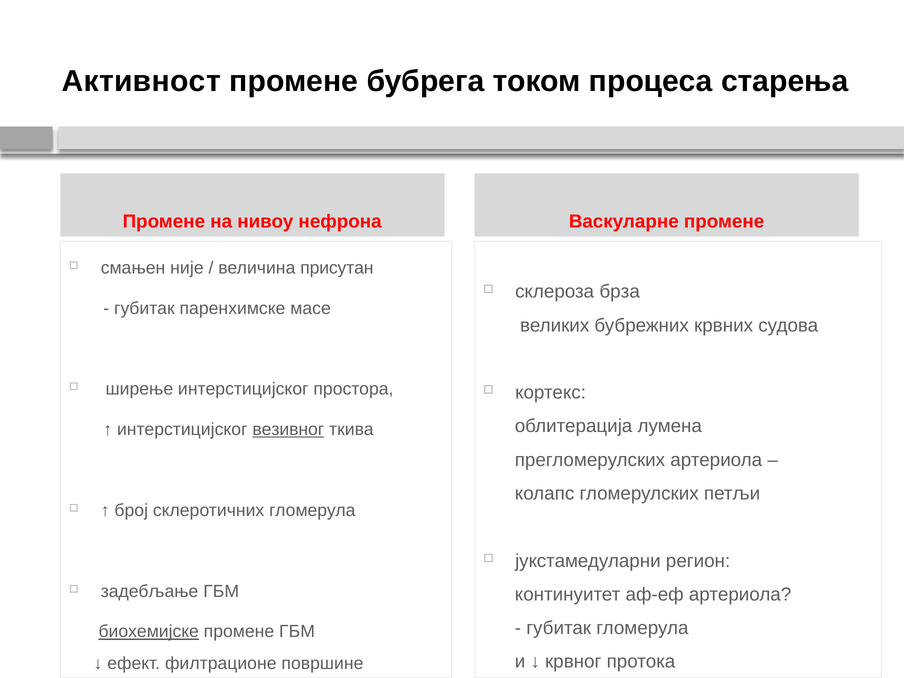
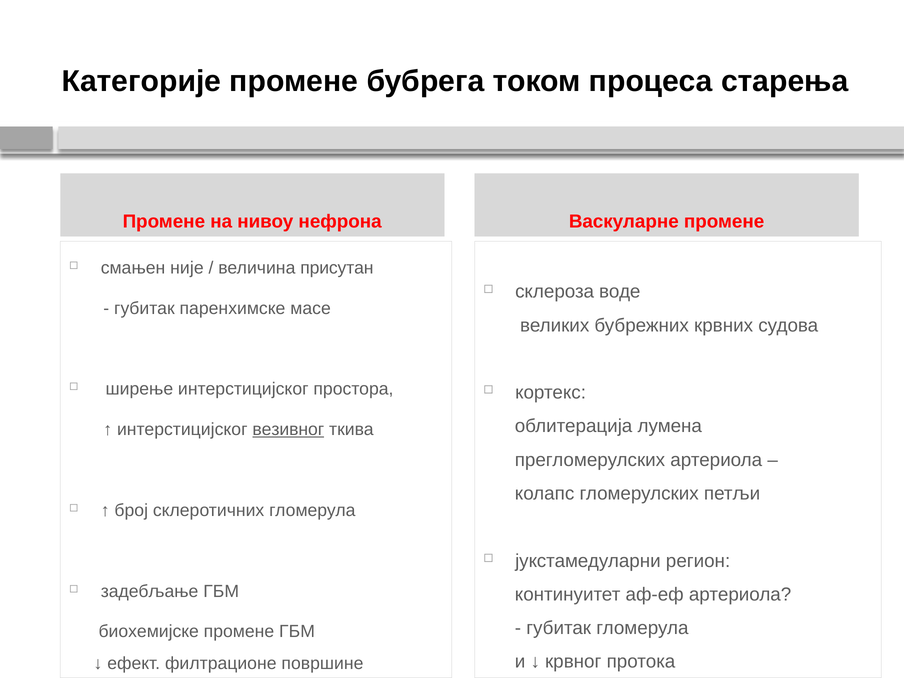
Активност: Активност -> Категорије (141, 81)
брза: брза -> воде (620, 292)
биохемијске underline: present -> none (149, 632)
